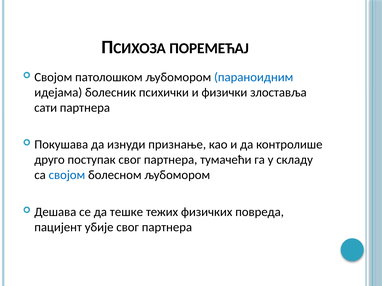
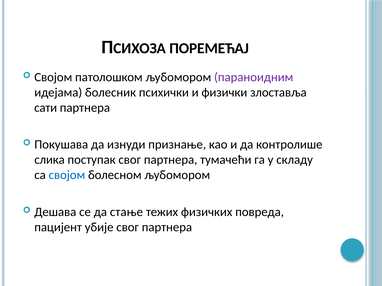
параноидним colour: blue -> purple (254, 77)
друго: друго -> слика (50, 160)
тешке: тешке -> стање (126, 212)
